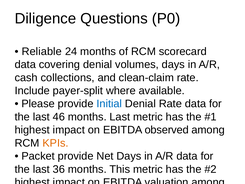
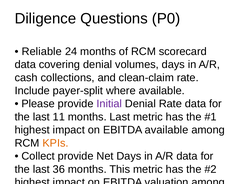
Initial colour: blue -> purple (109, 104)
46: 46 -> 11 (59, 117)
EBITDA observed: observed -> available (167, 130)
Packet: Packet -> Collect (38, 156)
